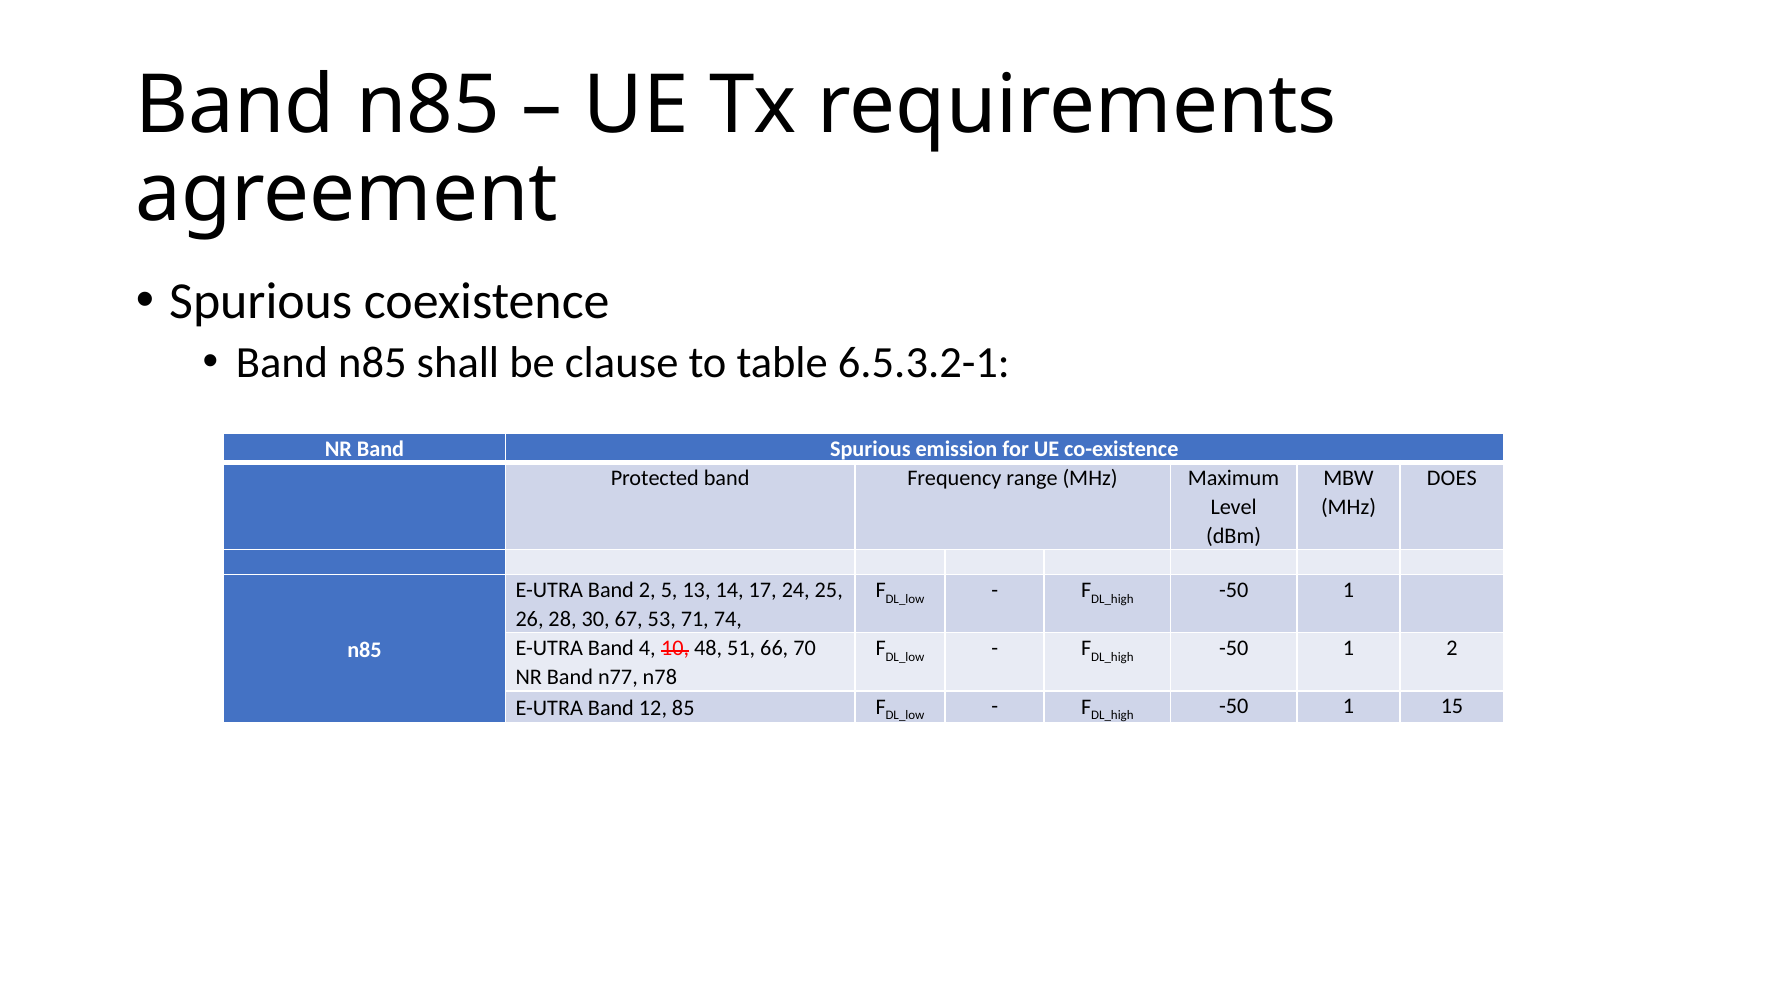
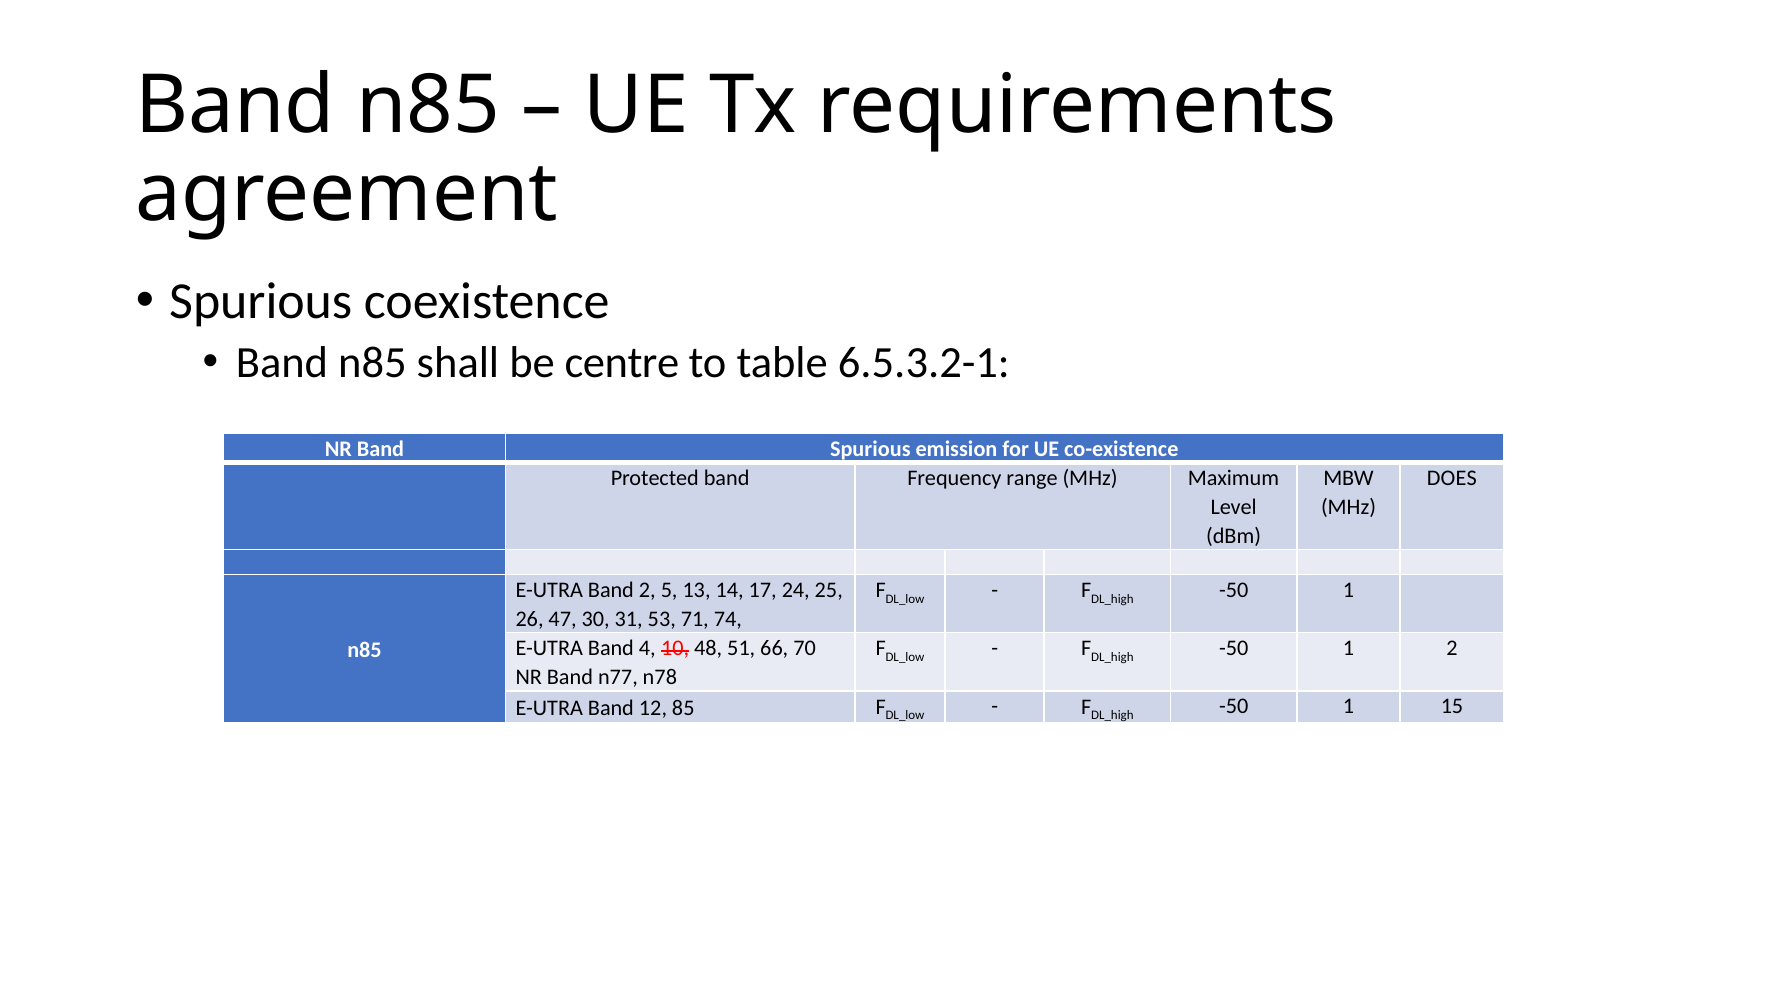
clause: clause -> centre (622, 363)
28: 28 -> 47 (563, 619)
67: 67 -> 31 (629, 619)
